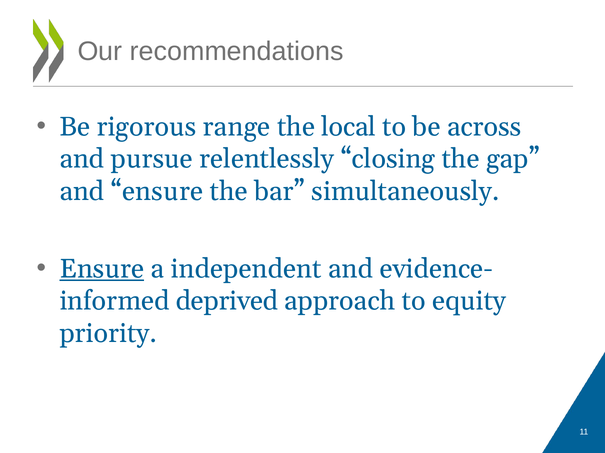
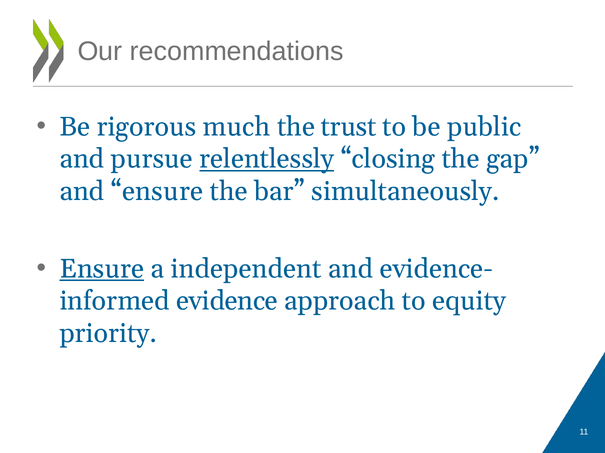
range: range -> much (237, 127)
local: local -> trust (349, 127)
across: across -> public (484, 127)
relentlessly underline: none -> present (267, 159)
deprived: deprived -> evidence (227, 301)
